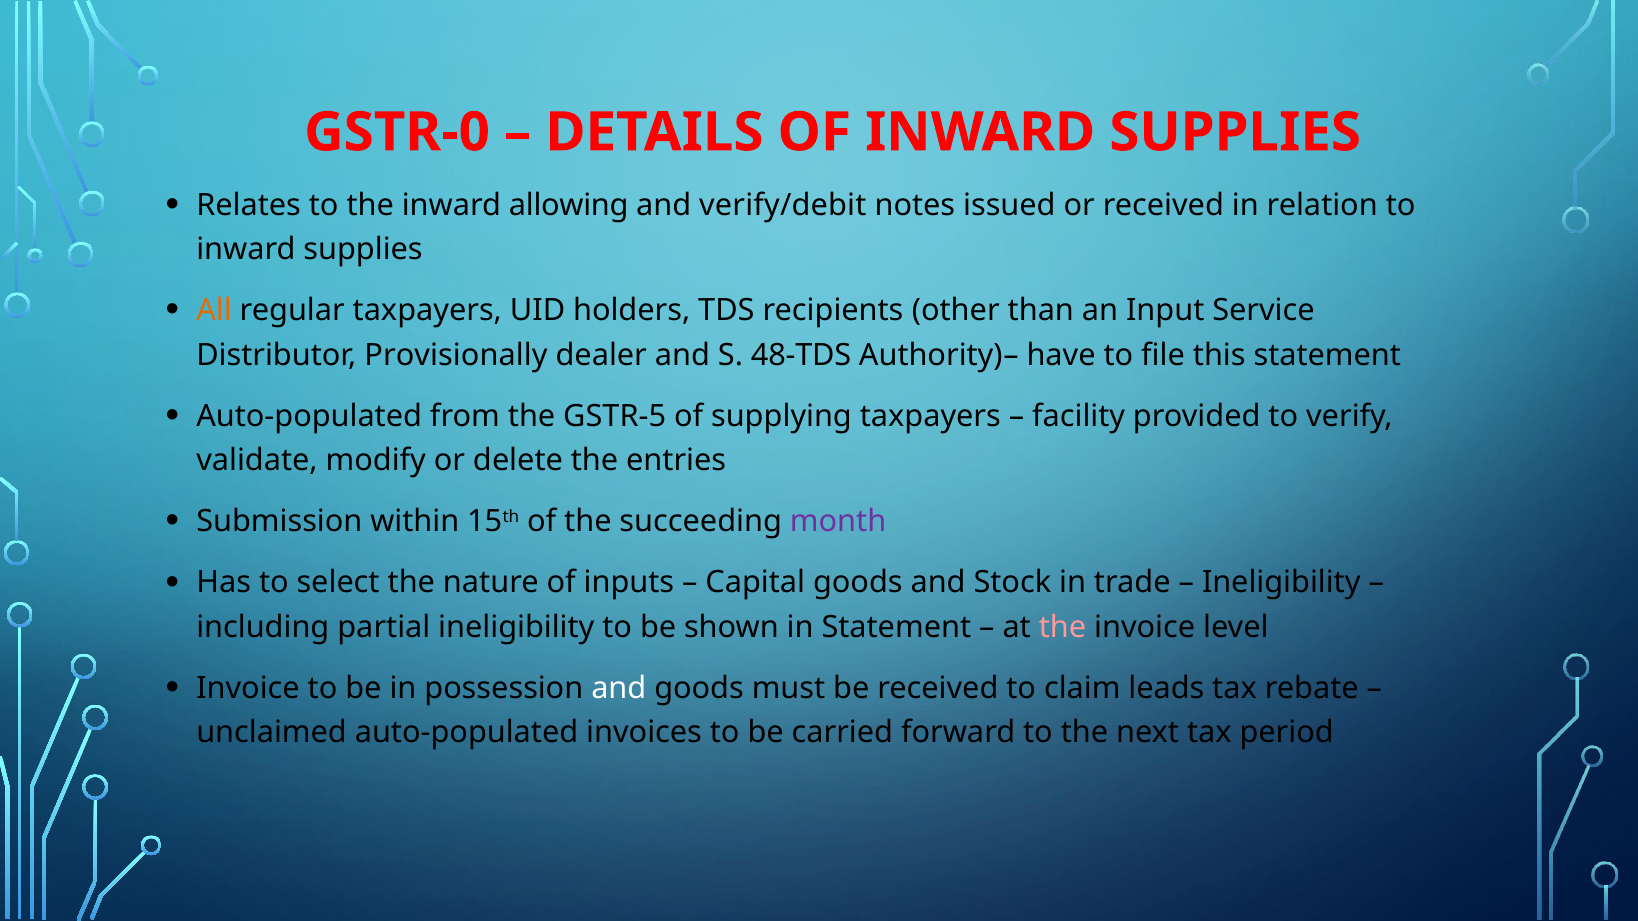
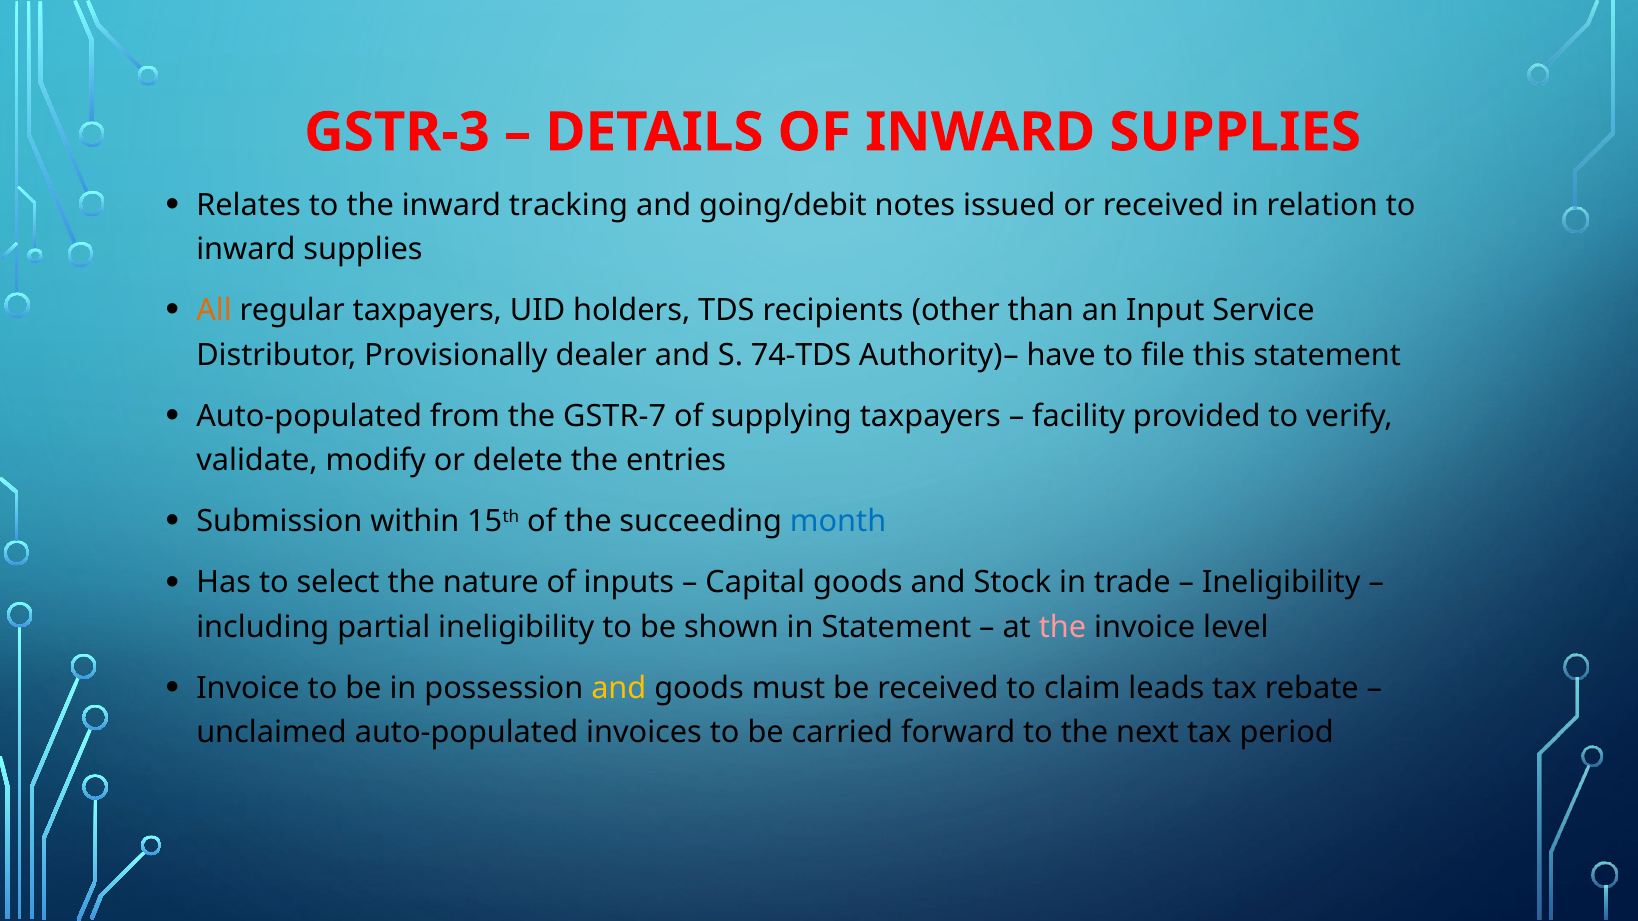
GSTR-0: GSTR-0 -> GSTR-3 (397, 132)
allowing: allowing -> tracking (568, 205)
verify/debit: verify/debit -> going/debit (783, 205)
48-TDS: 48-TDS -> 74-TDS (801, 355)
GSTR-5: GSTR-5 -> GSTR-7 (615, 416)
month colour: purple -> blue (838, 522)
and colour: white -> yellow (619, 689)
